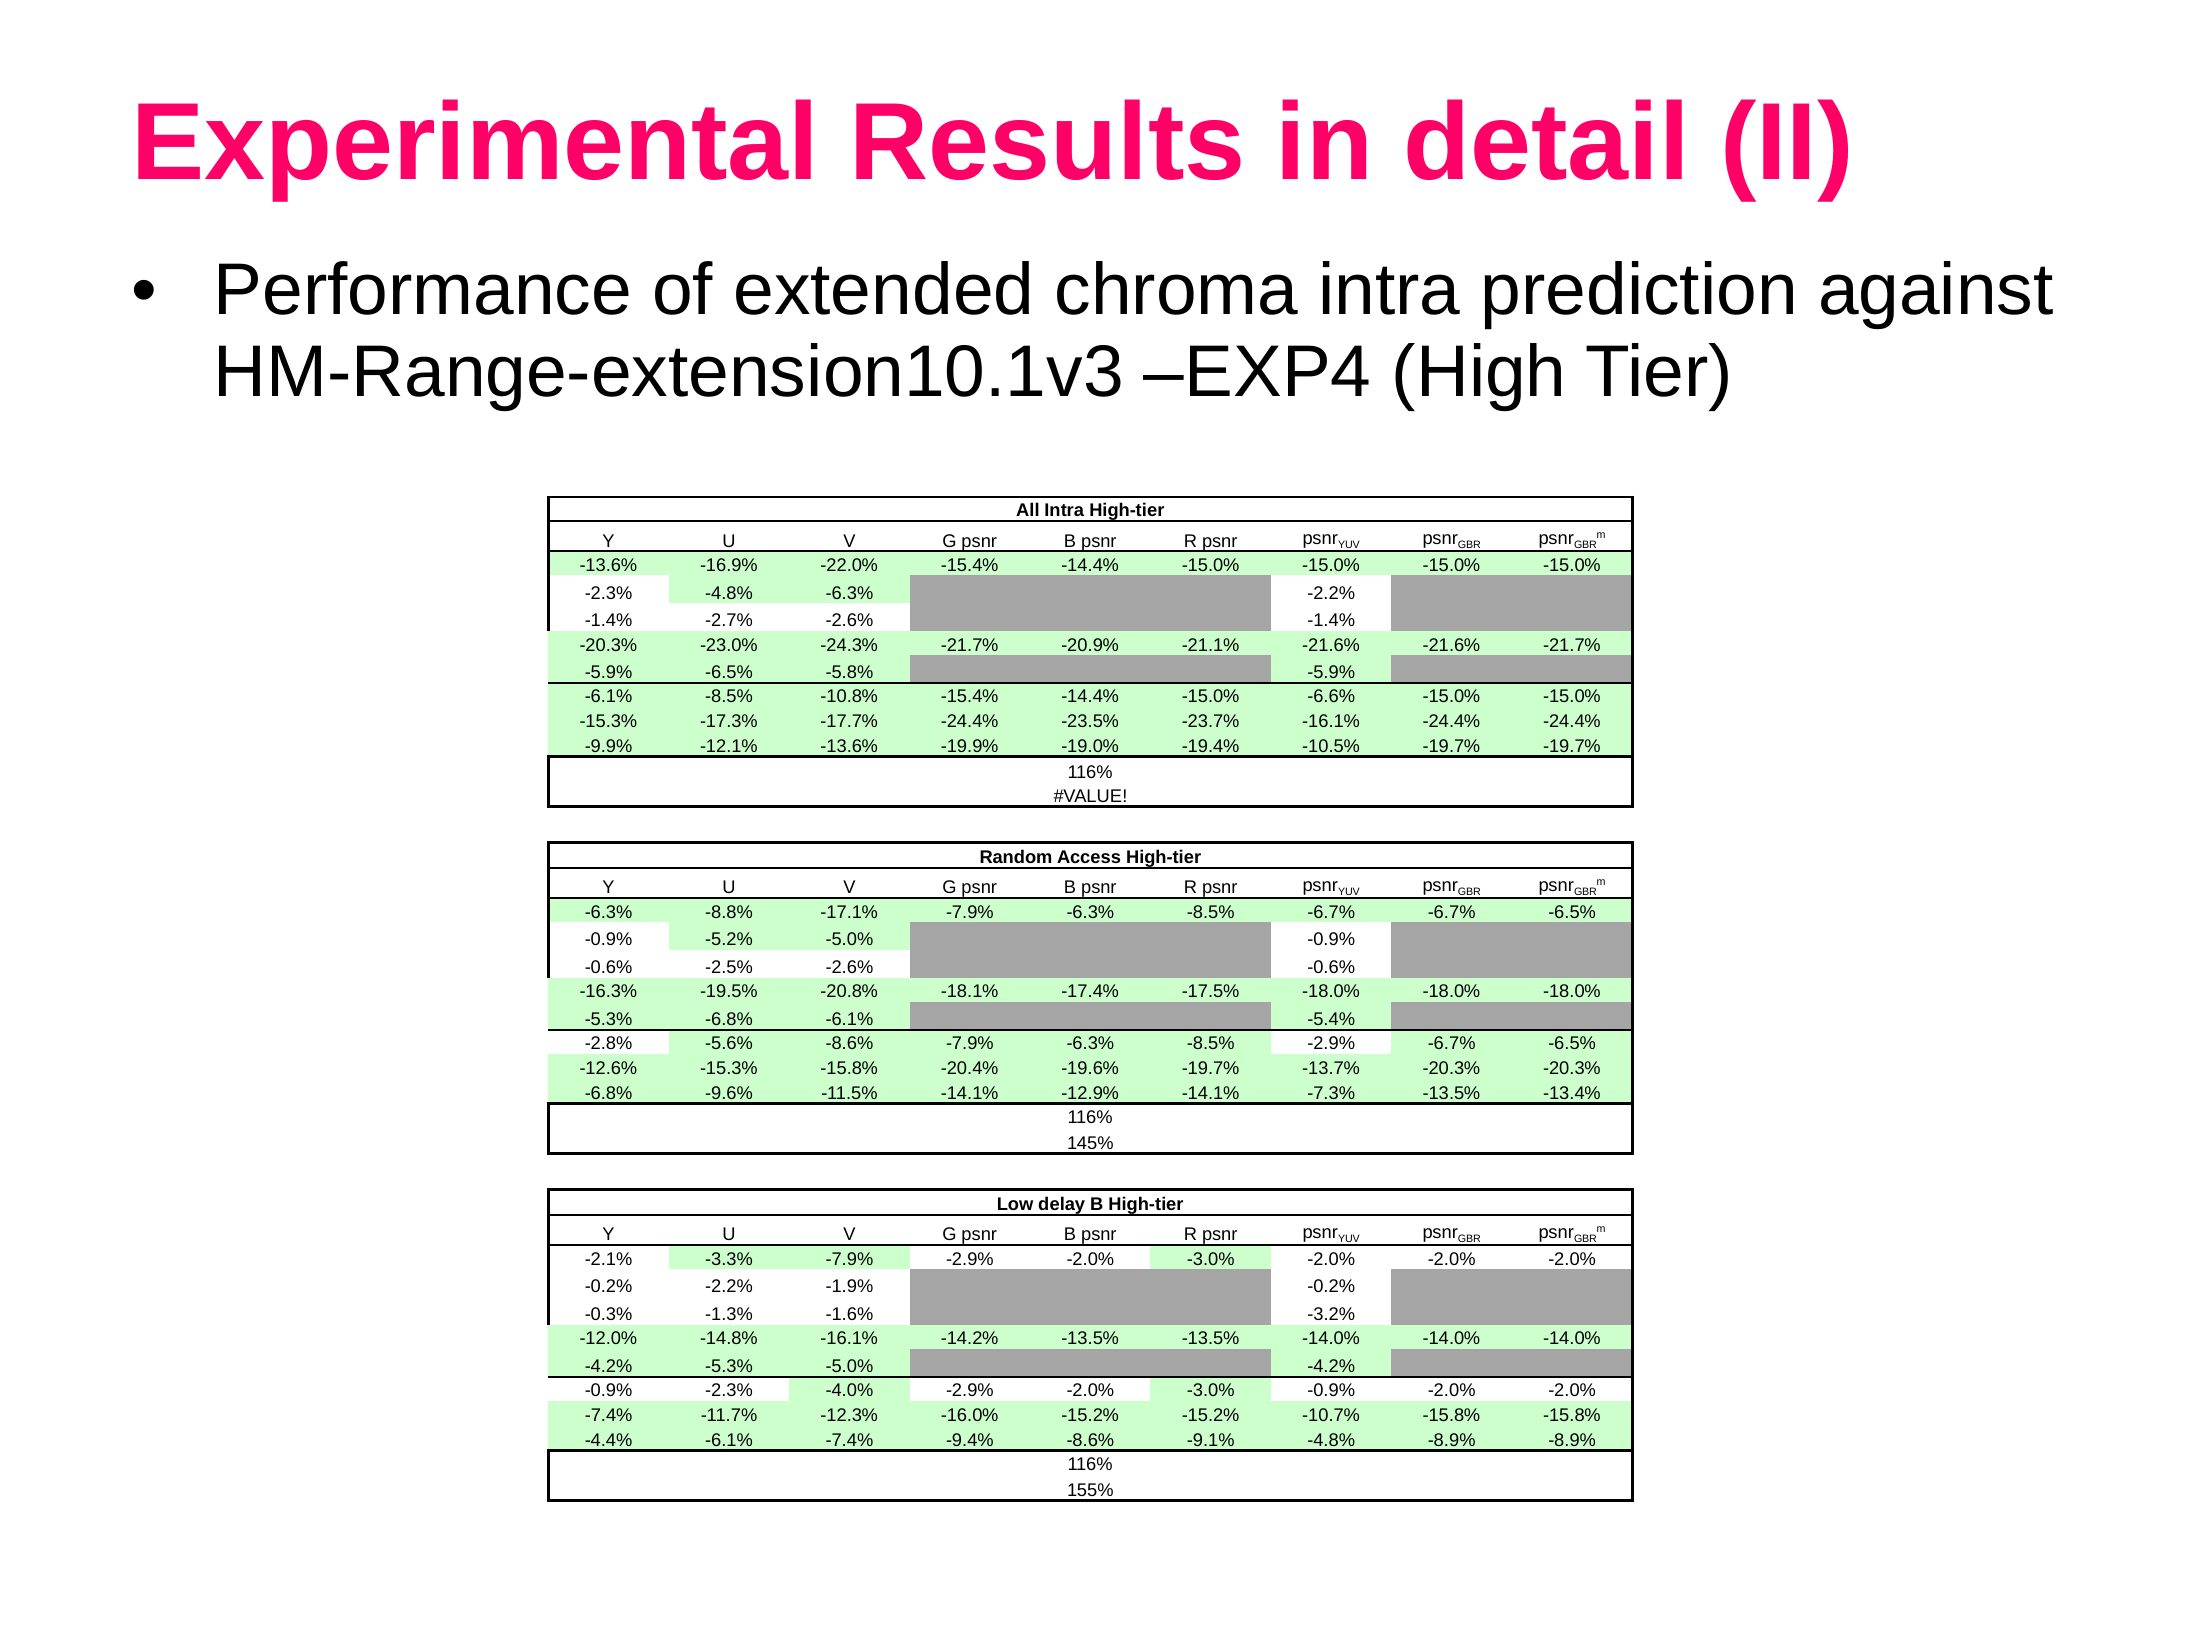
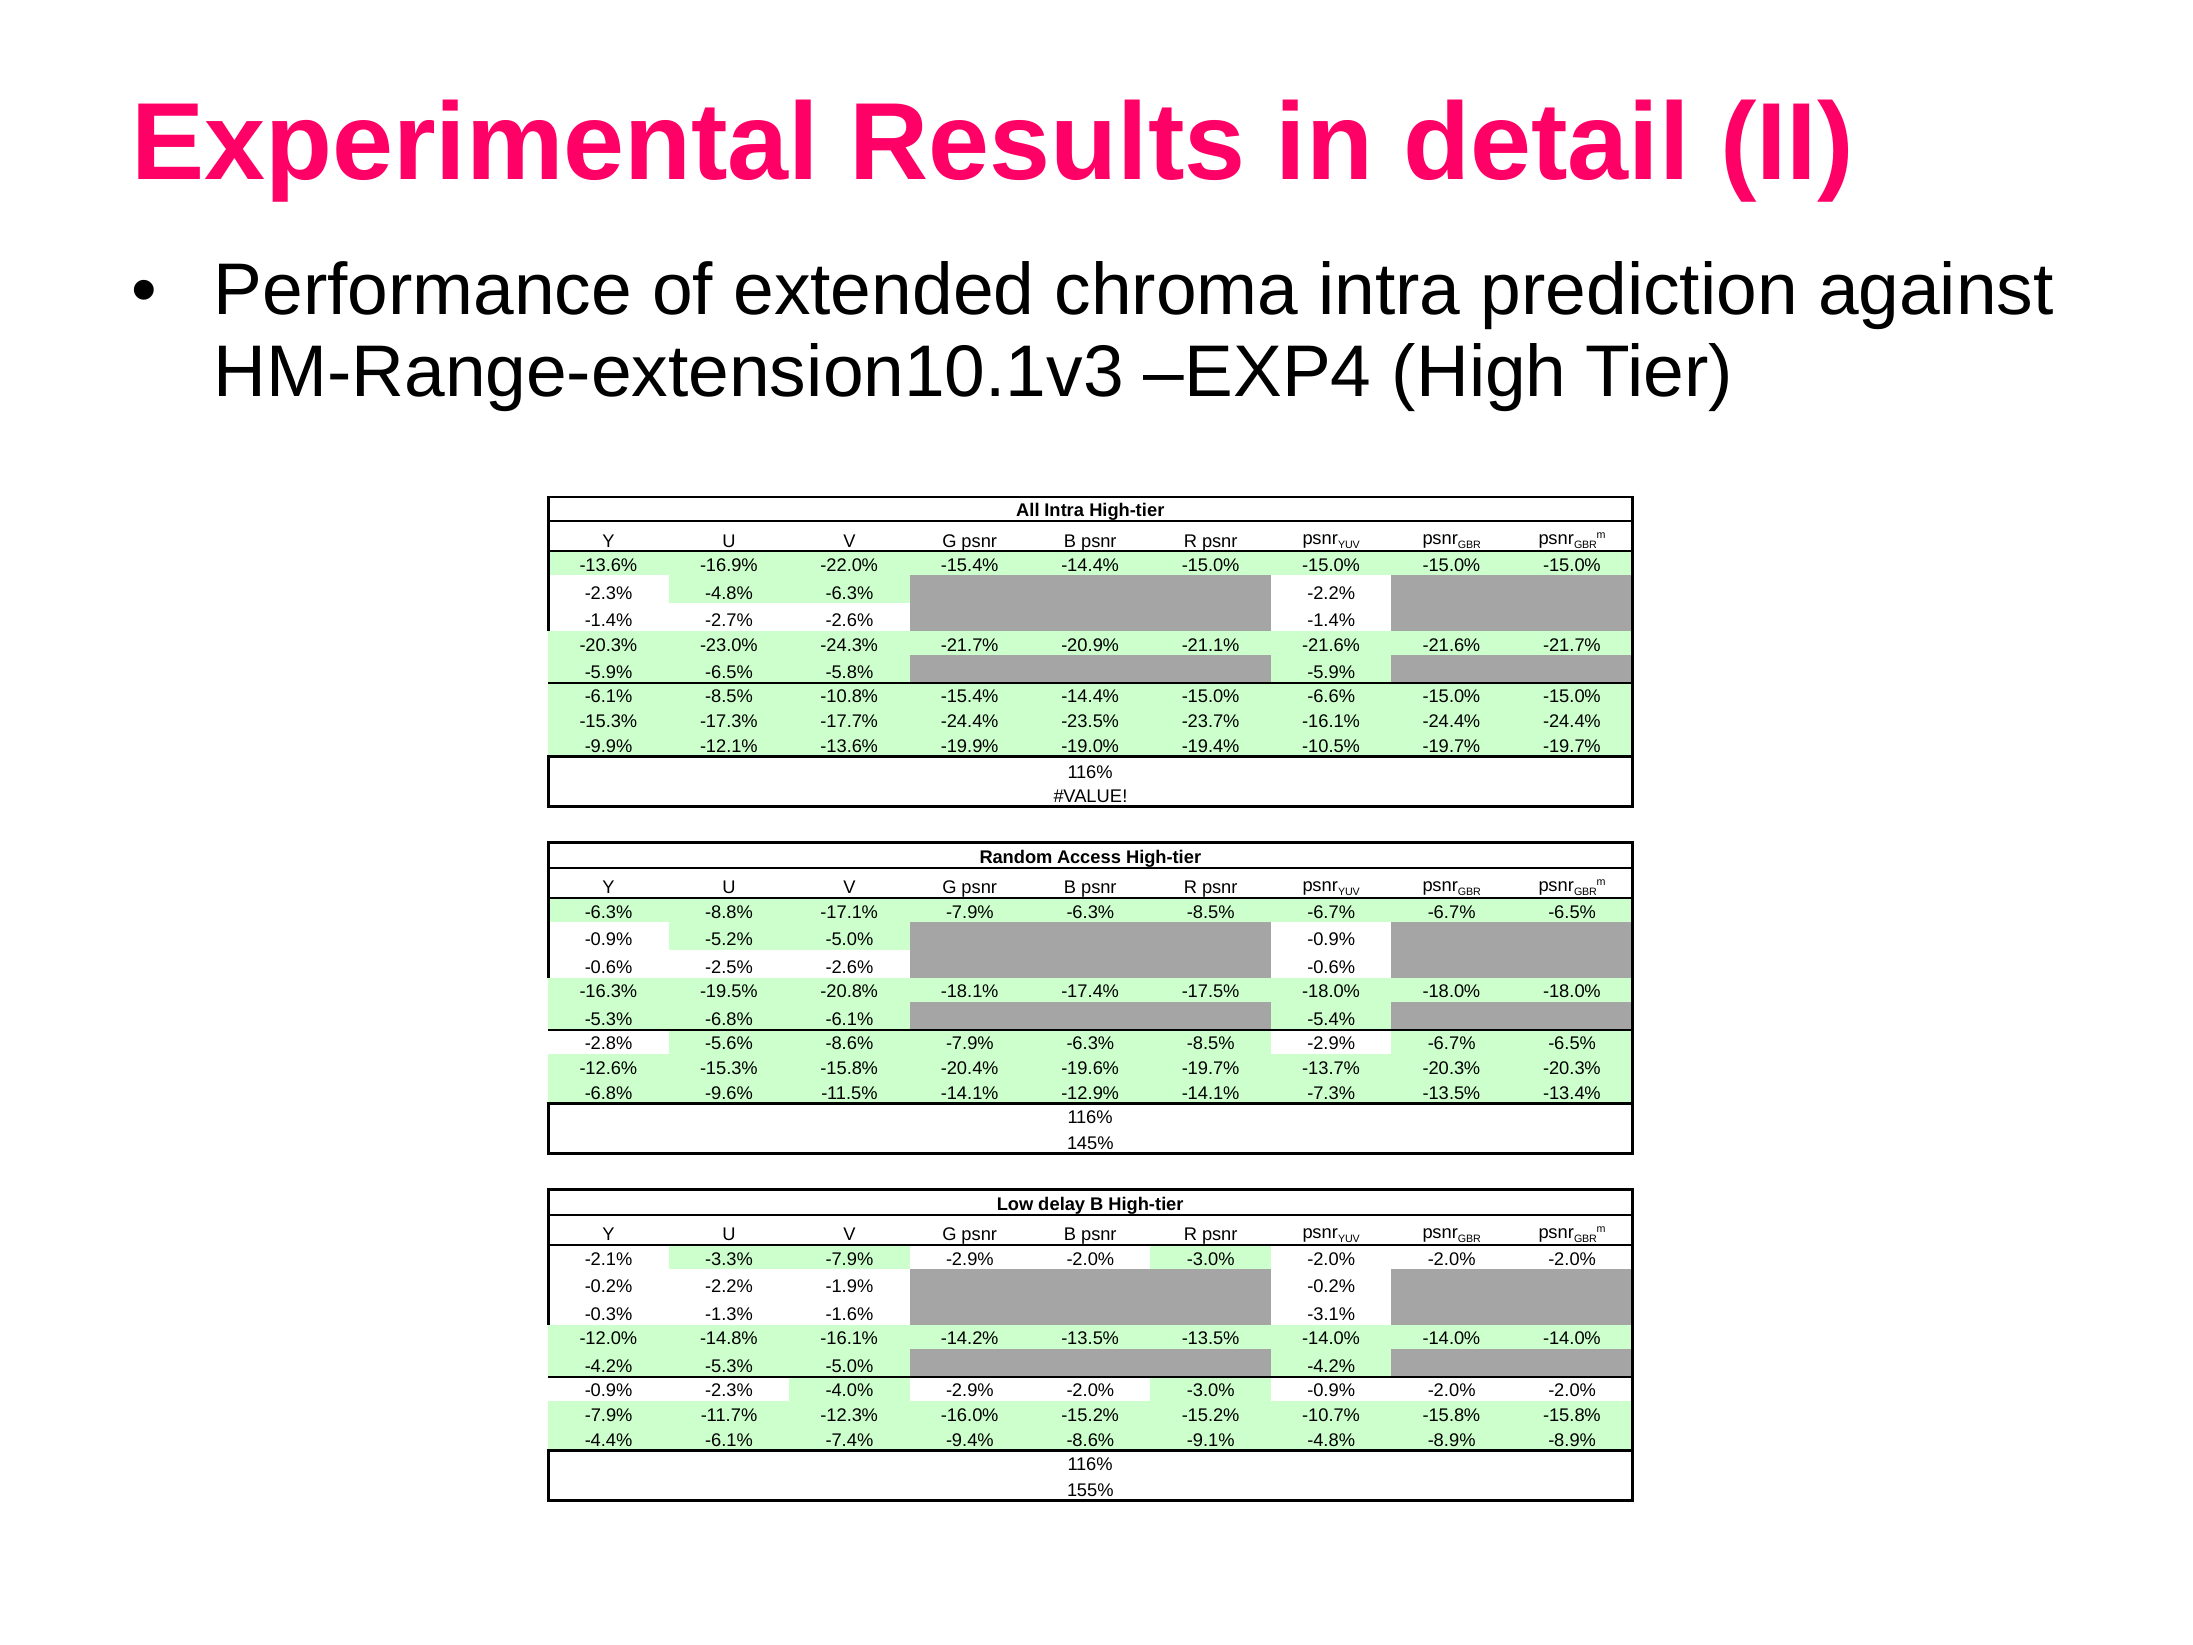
-3.2%: -3.2% -> -3.1% (1331, 1315)
-7.4%: -7.4% -> -7.9% (609, 1415)
